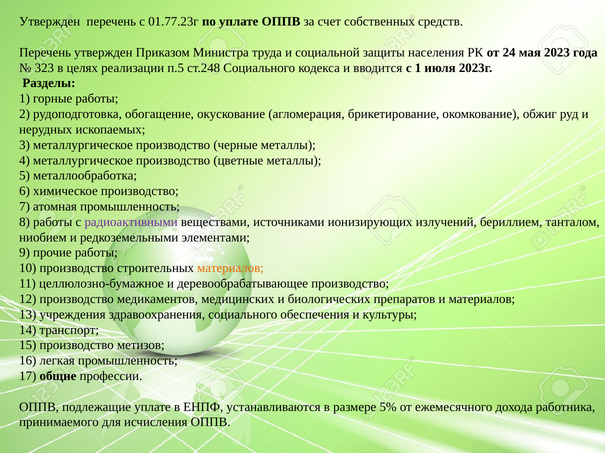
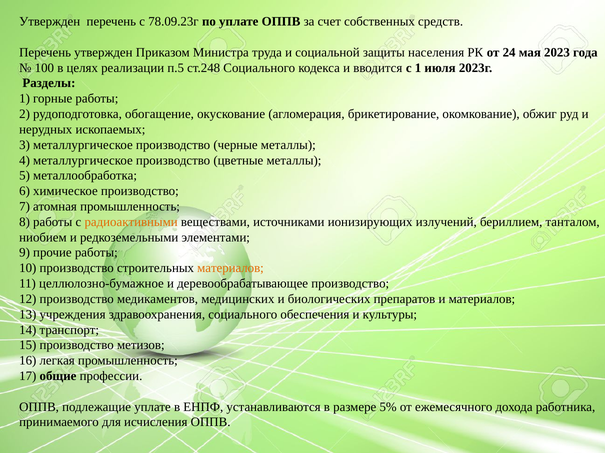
01.77.23г: 01.77.23г -> 78.09.23г (173, 22)
323: 323 -> 100 (44, 68)
радиоактивными colour: purple -> orange (131, 222)
